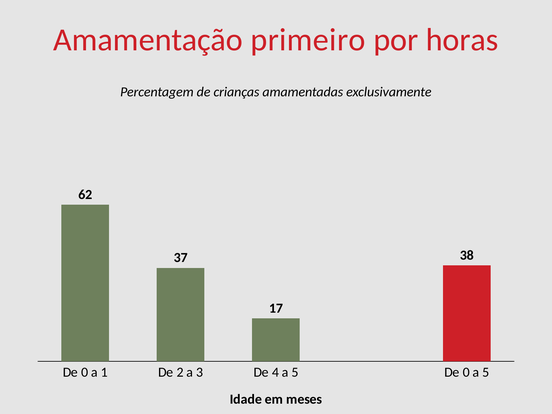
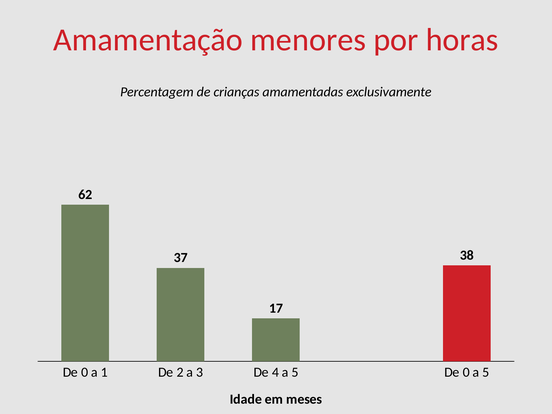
primeiro: primeiro -> menores (308, 40)
